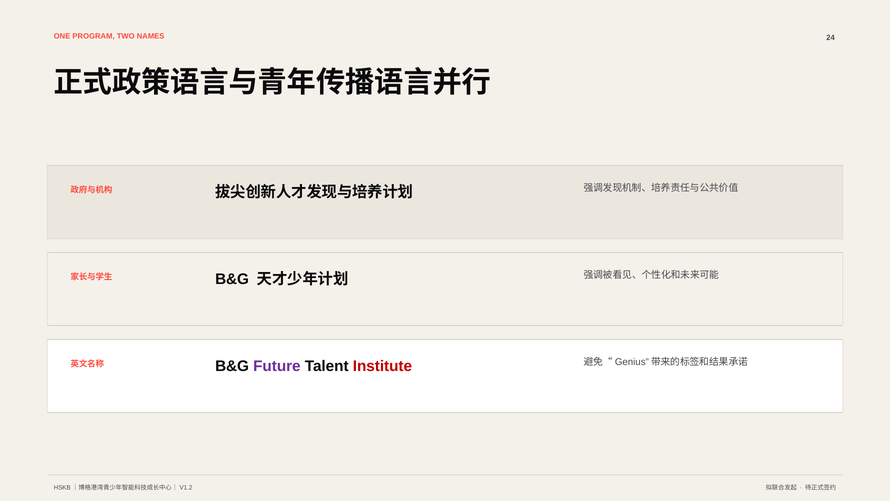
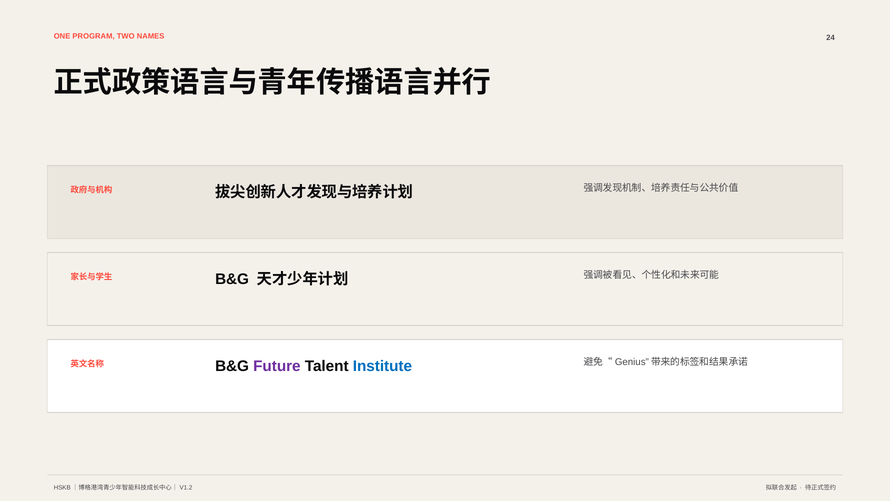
Institute colour: red -> blue (382, 366)
